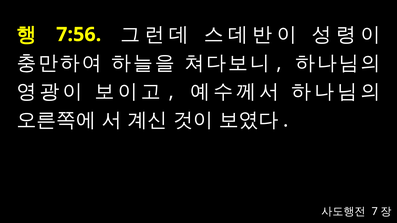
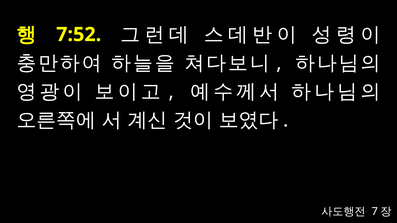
7:56: 7:56 -> 7:52 (79, 35)
